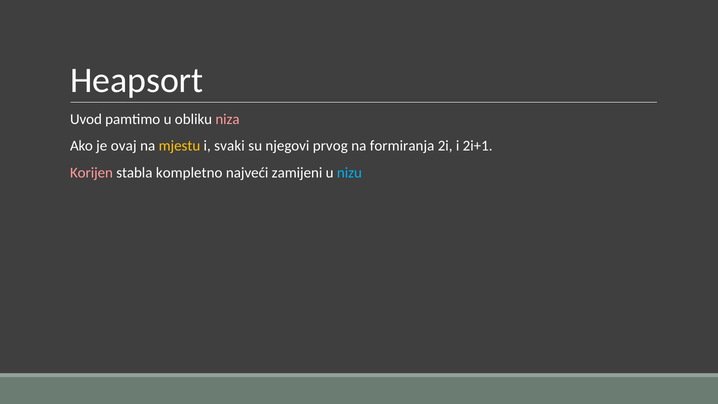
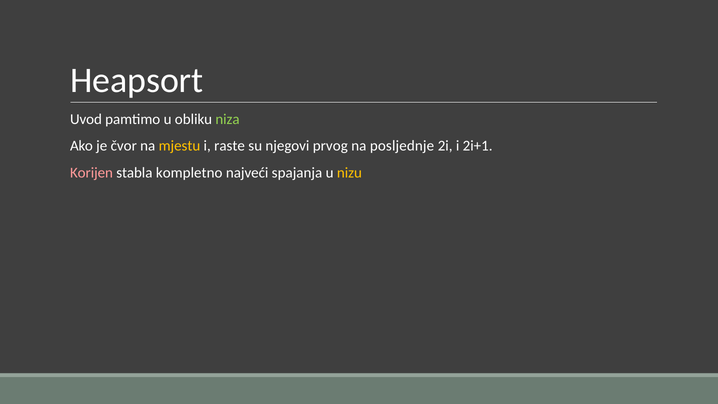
niza colour: pink -> light green (228, 119)
ovaj: ovaj -> čvor (124, 146)
svaki: svaki -> raste (230, 146)
formiranja: formiranja -> posljednje (402, 146)
zamijeni: zamijeni -> spajanja (297, 173)
nizu colour: light blue -> yellow (349, 173)
